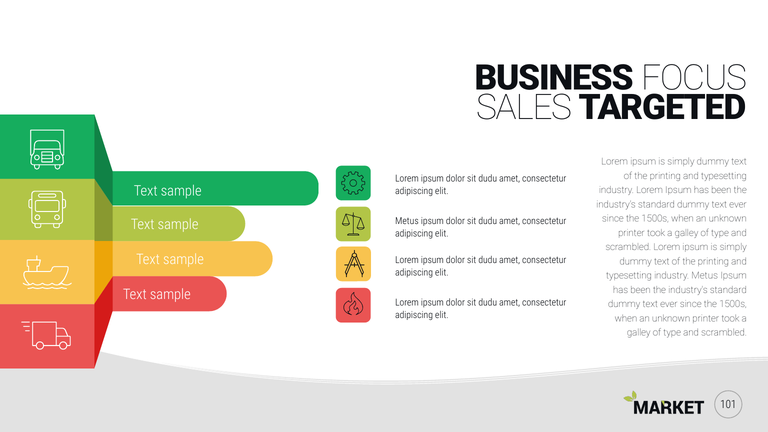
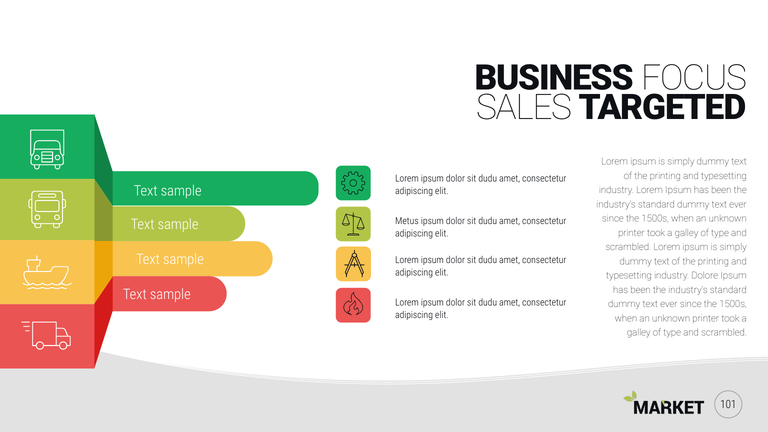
industry Metus: Metus -> Dolore (705, 276)
